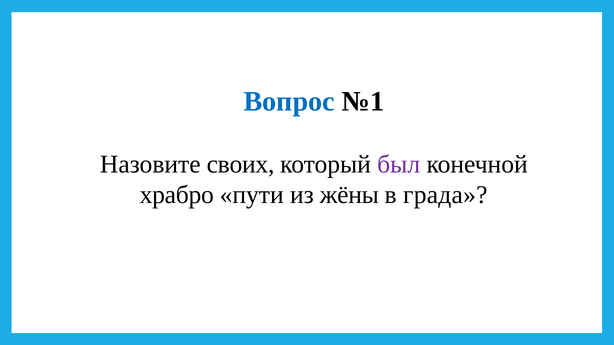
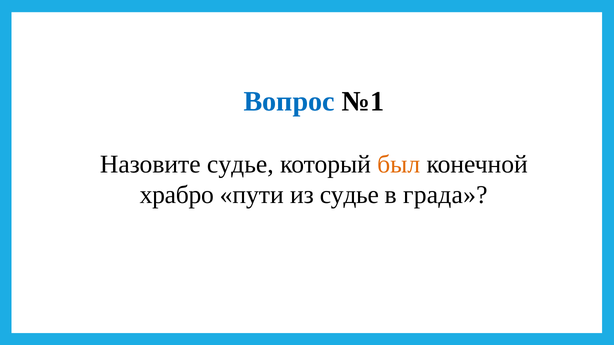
Назовите своих: своих -> судье (240, 164)
был colour: purple -> orange (399, 164)
из жёны: жёны -> судье (349, 195)
